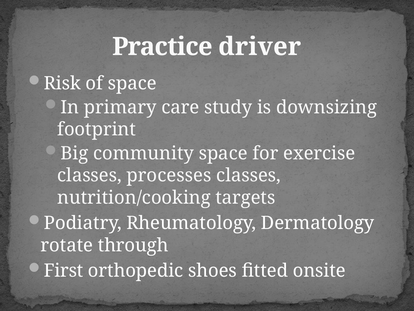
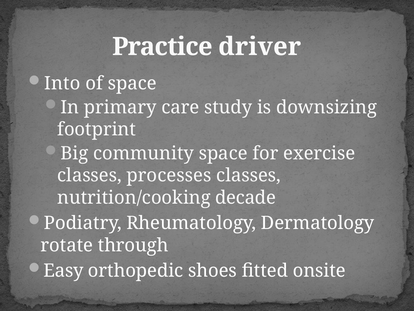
Risk: Risk -> Into (62, 83)
targets: targets -> decade (246, 197)
First: First -> Easy (64, 270)
